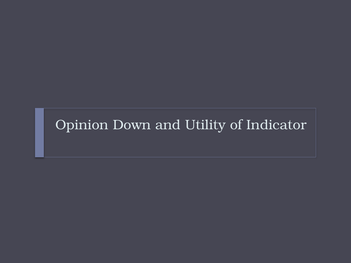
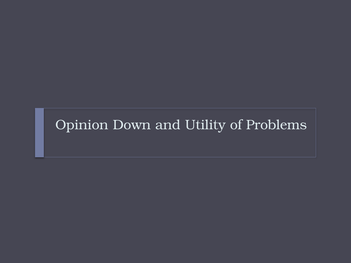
Indicator: Indicator -> Problems (277, 125)
